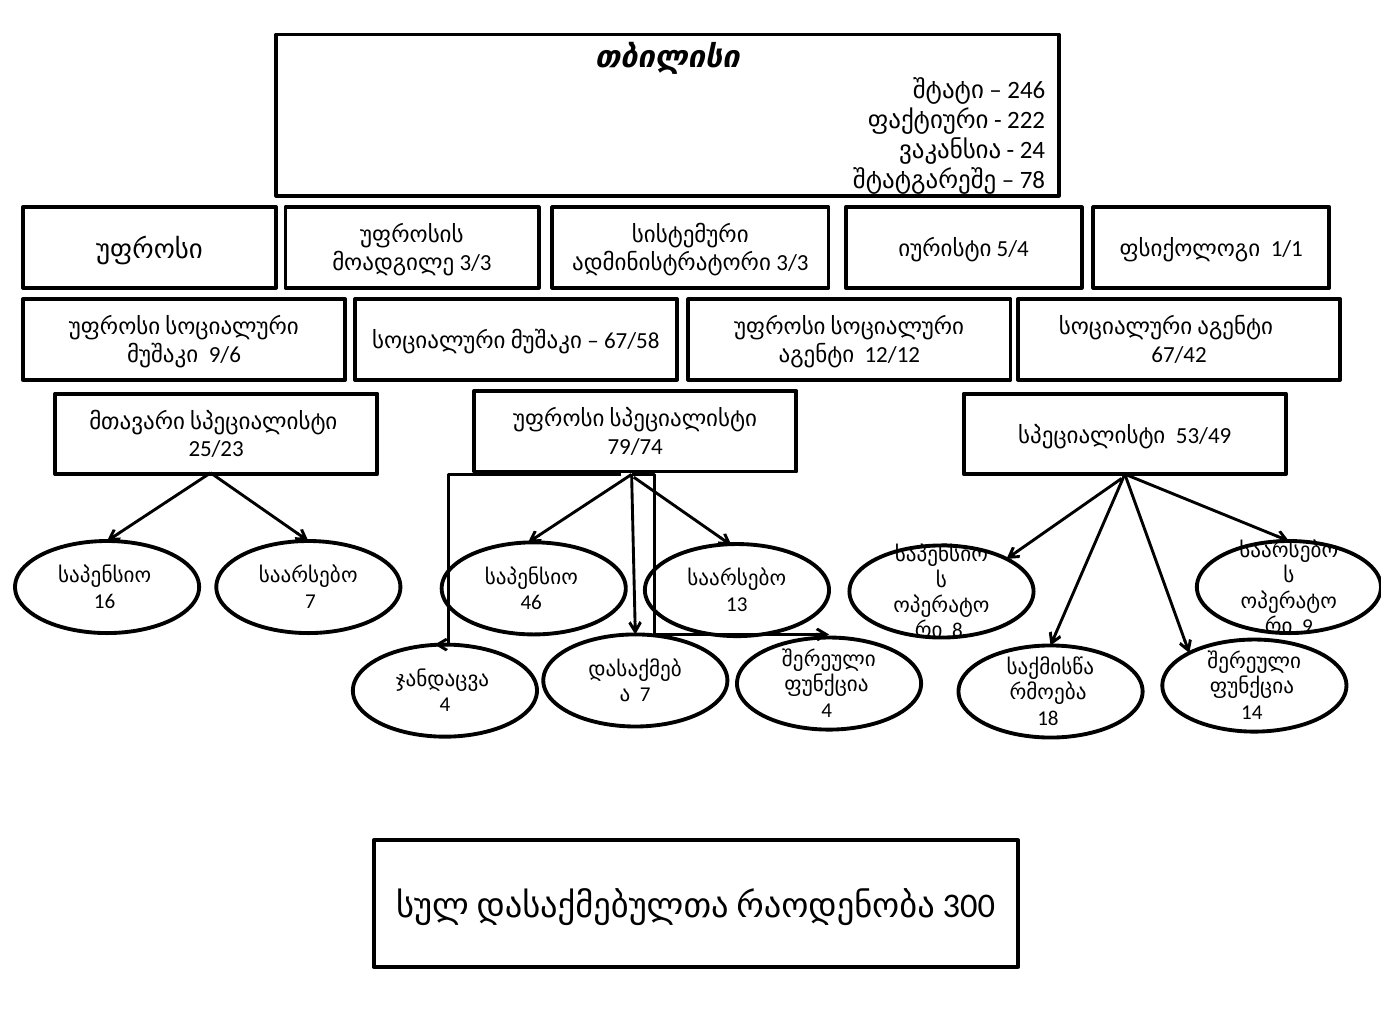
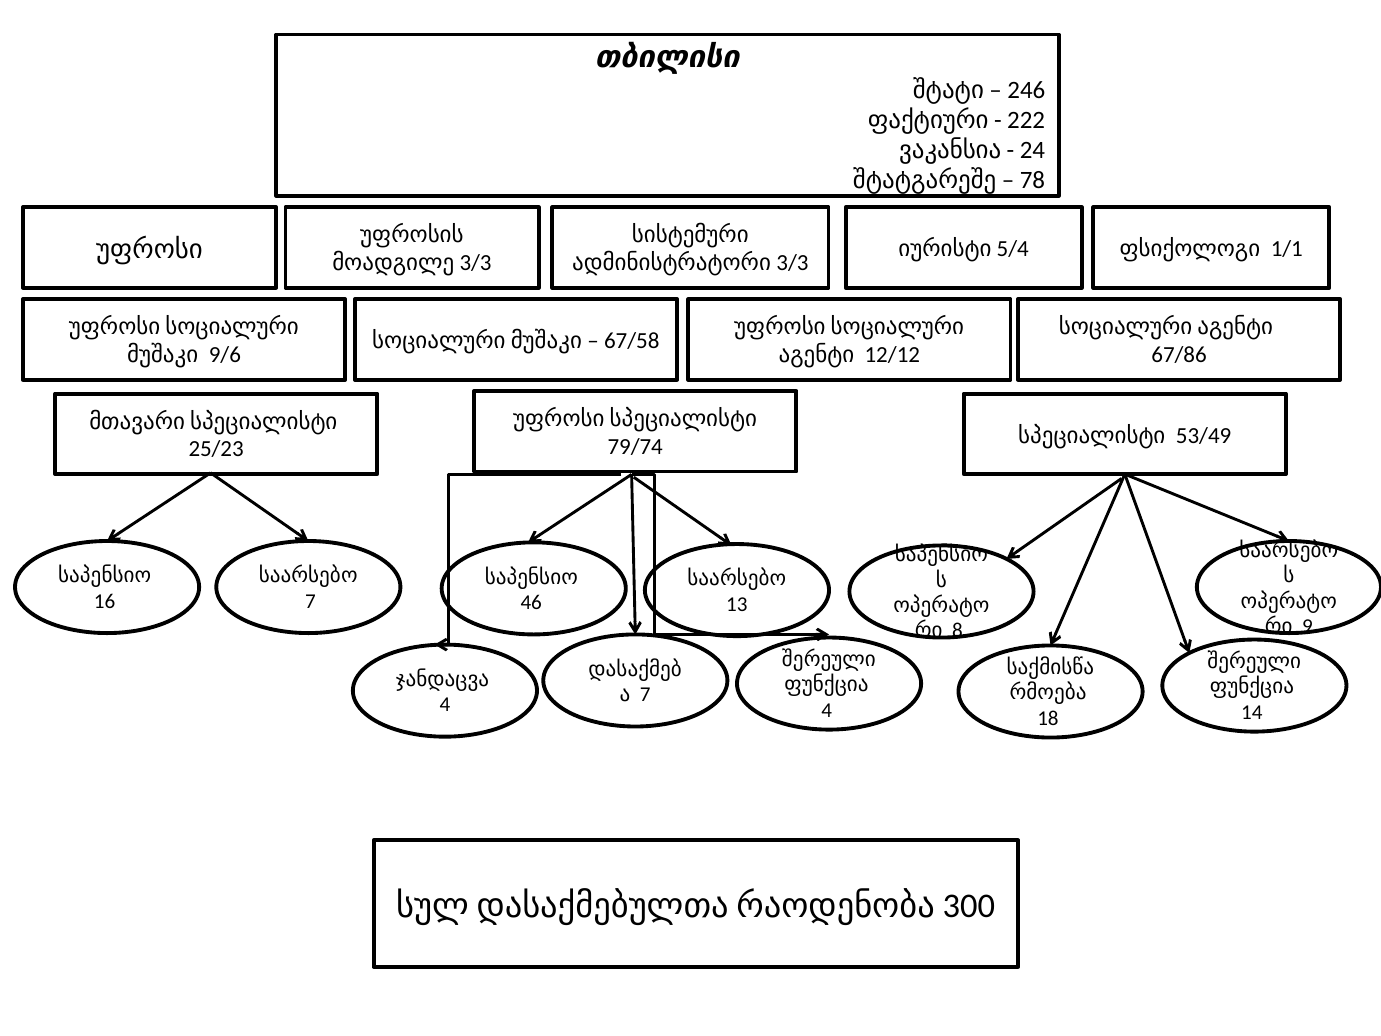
67/42: 67/42 -> 67/86 (1179, 355)
